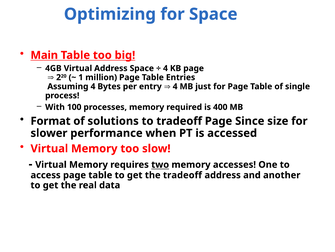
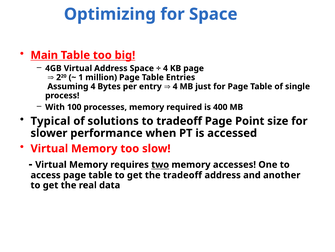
Format: Format -> Typical (50, 121)
Since: Since -> Point (250, 121)
